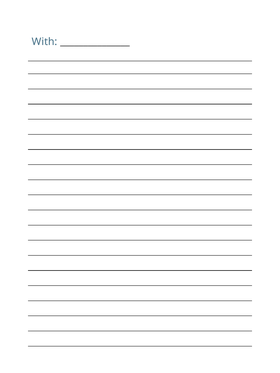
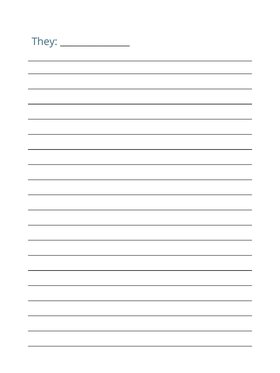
With: With -> They (45, 42)
